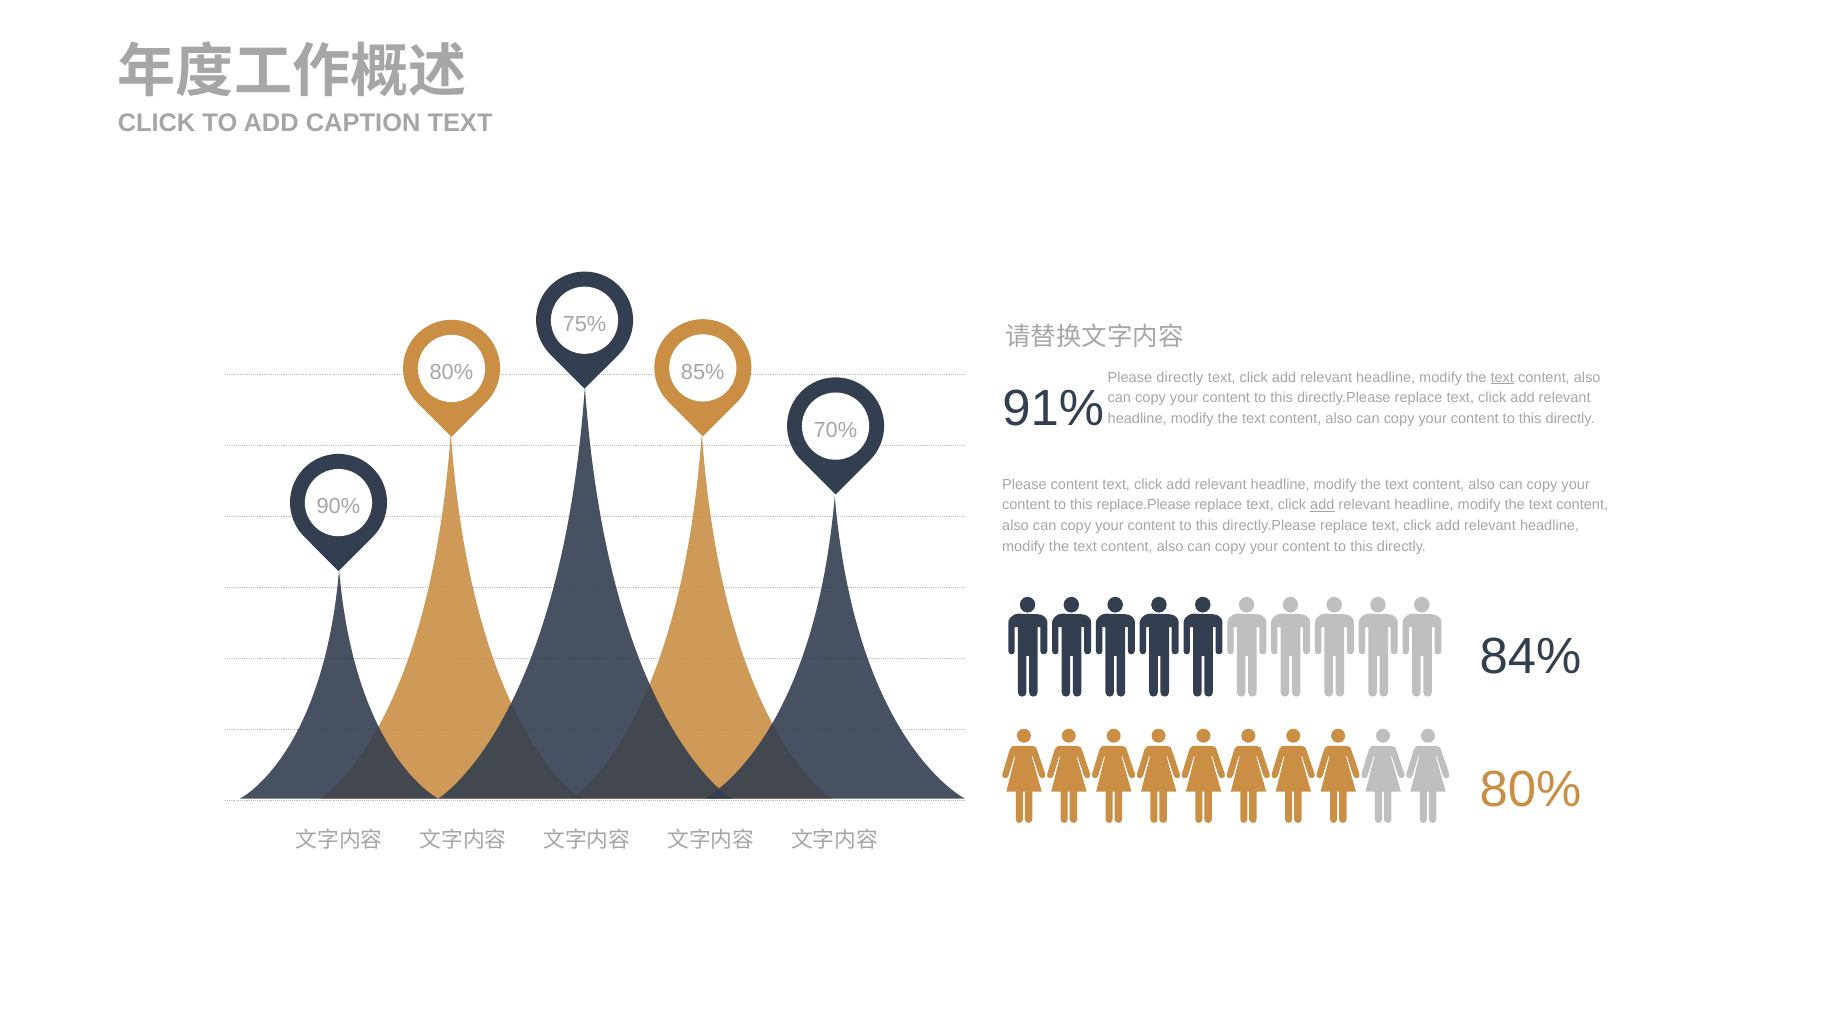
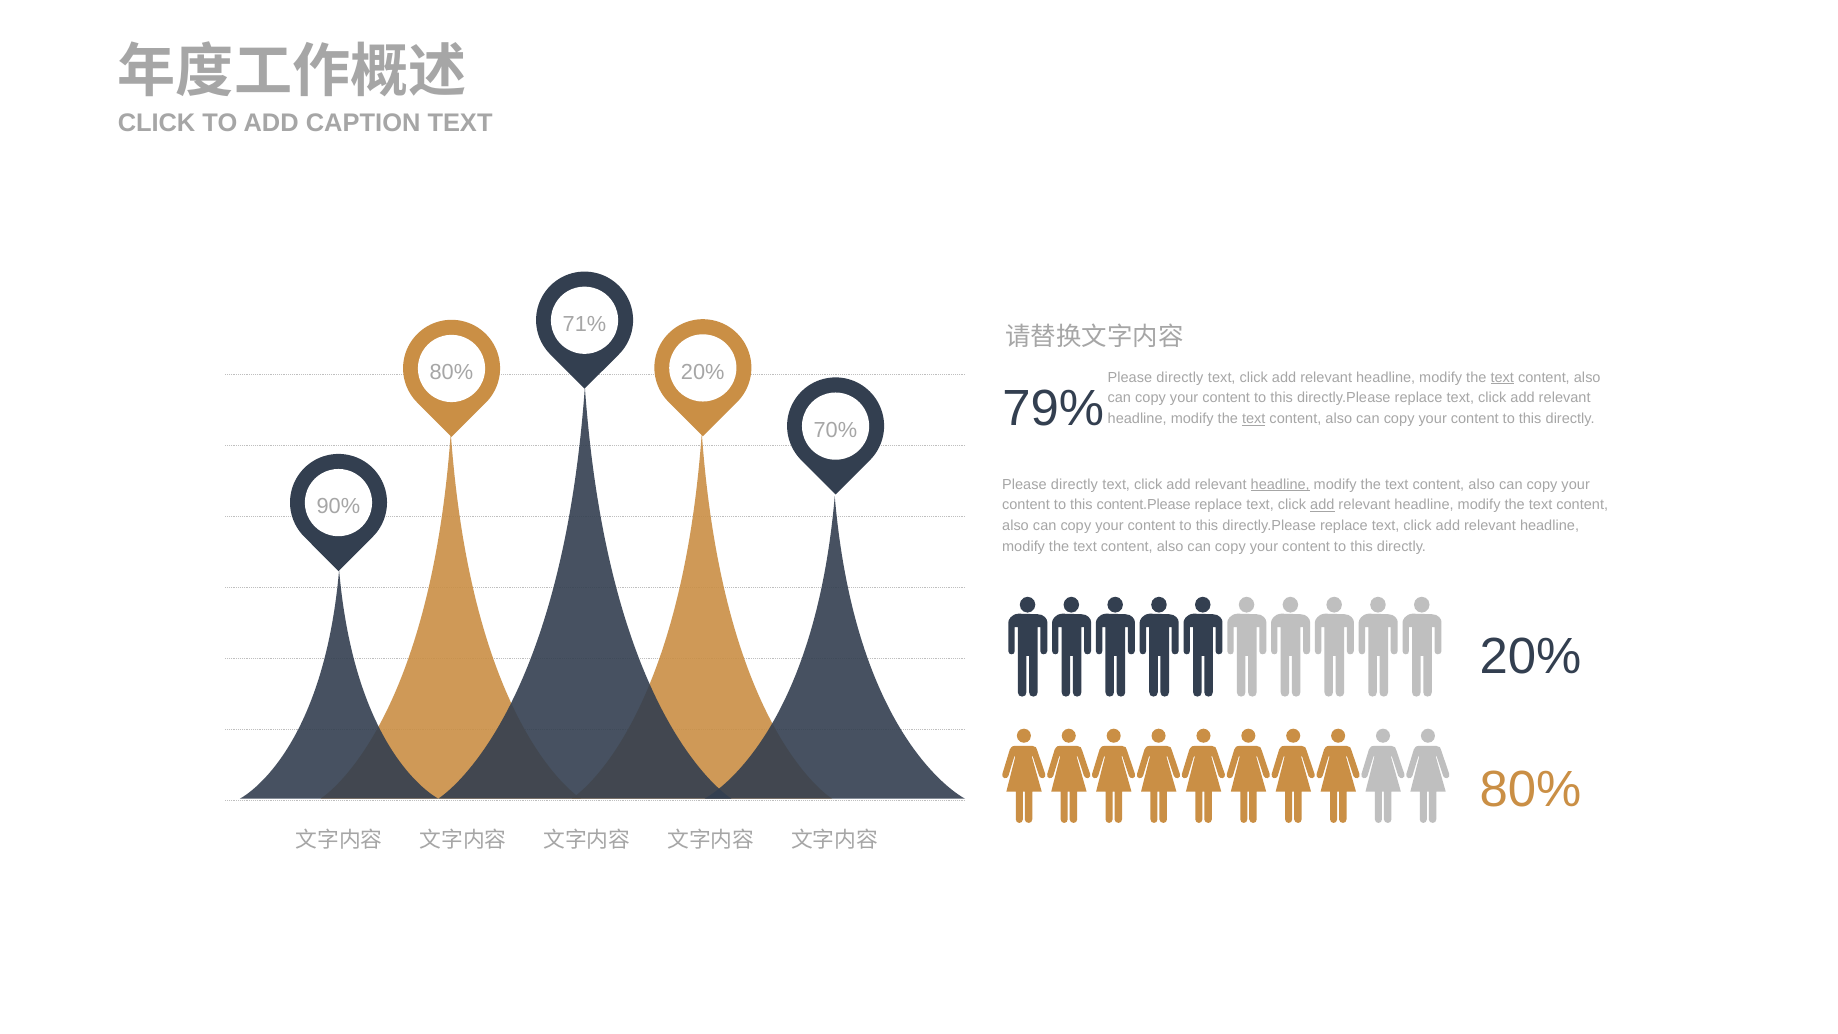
75%: 75% -> 71% (584, 324)
85%: 85% -> 20% (703, 372)
91%: 91% -> 79% (1053, 409)
text underline: none -> present (1254, 419)
content: content -> directly (1074, 484)
headline underline: none -> present (1280, 484)
replace.Please: replace.Please -> content.Please (1144, 505)
84%: 84% -> 20% (1531, 656)
